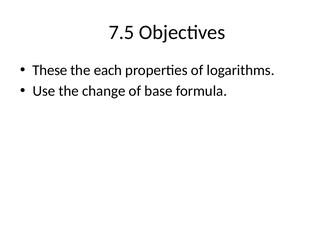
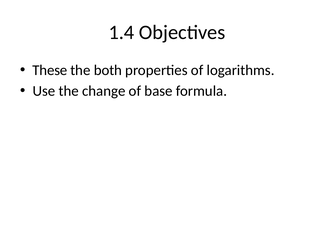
7.5: 7.5 -> 1.4 (121, 32)
each: each -> both (108, 70)
